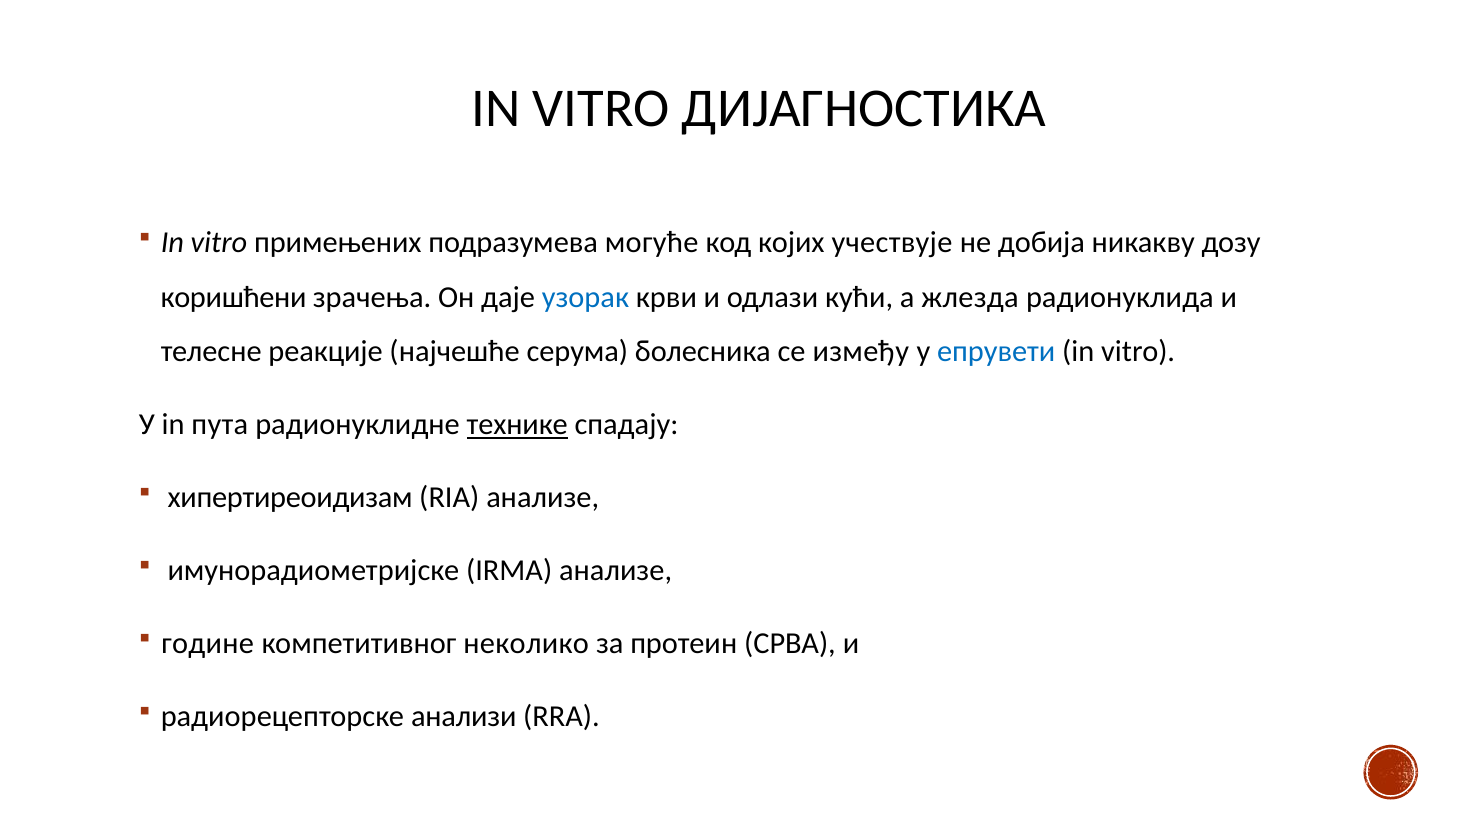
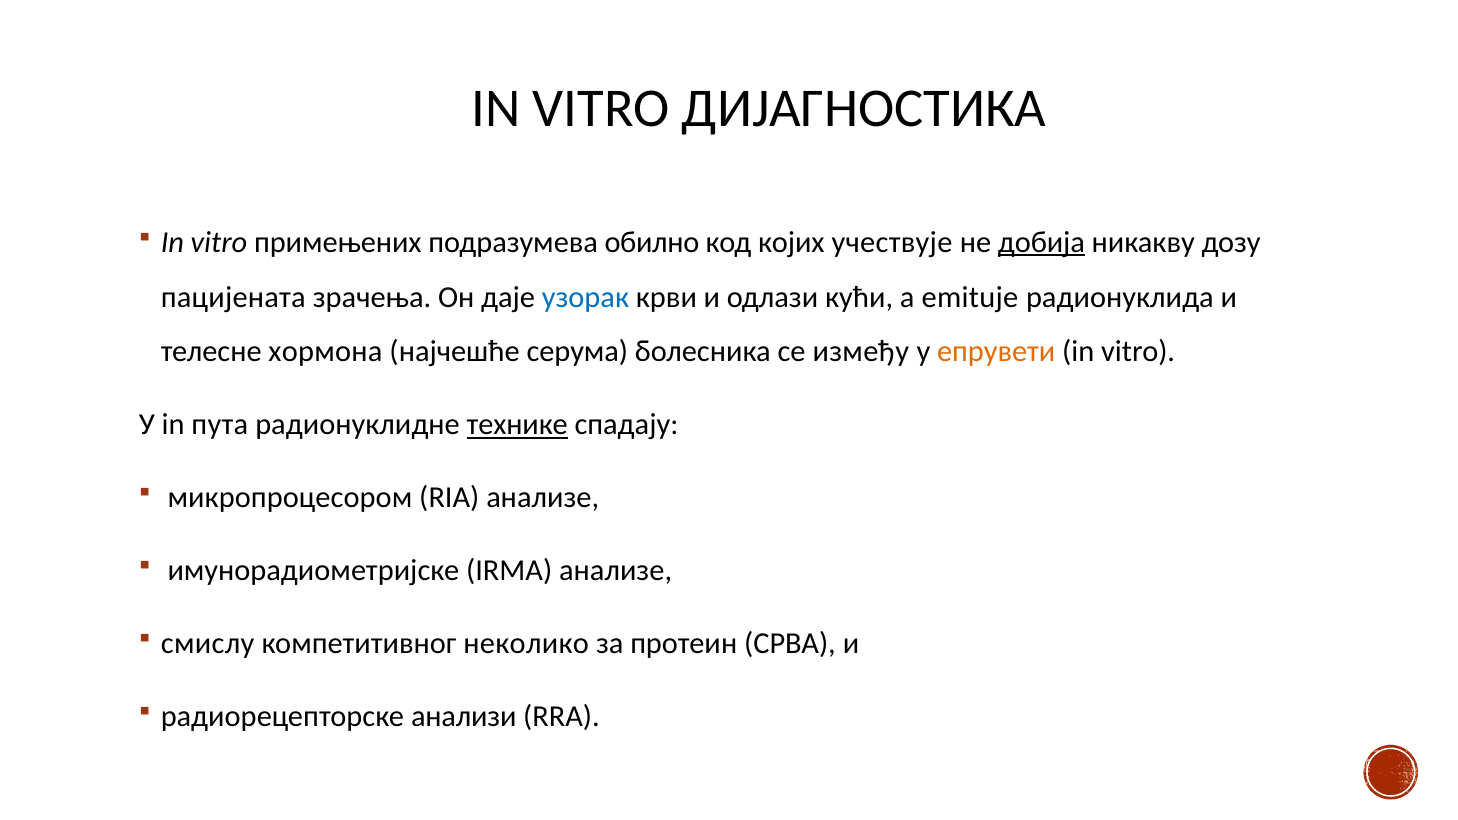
могуће: могуће -> обилно (652, 242)
добија underline: none -> present (1041, 242)
коришћени: коришћени -> пацијената (233, 297)
жлезда: жлезда -> emituje (970, 297)
реакције: реакције -> хормона (325, 352)
епрувети colour: blue -> orange (996, 352)
хипертиреоидизам: хипертиреоидизам -> микропроцесором (290, 498)
године: године -> смислу (208, 644)
